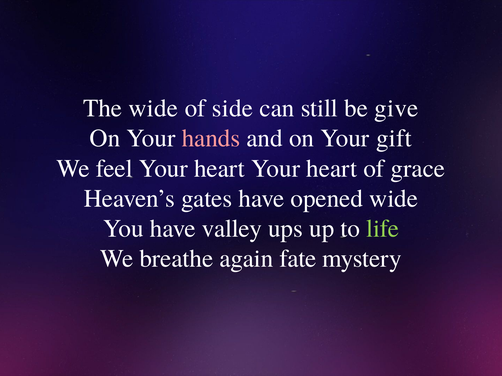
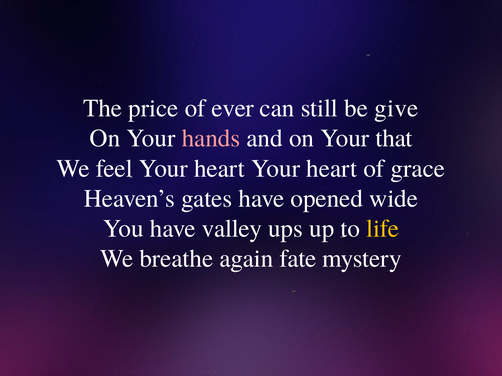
The wide: wide -> price (153, 108)
side: side -> ever (233, 108)
gift: gift -> that (394, 139)
life colour: light green -> yellow (383, 229)
